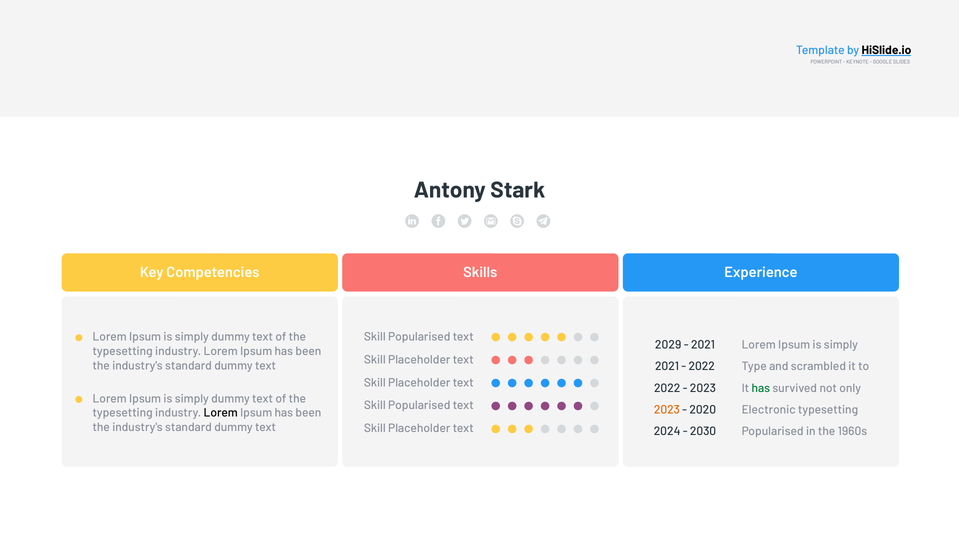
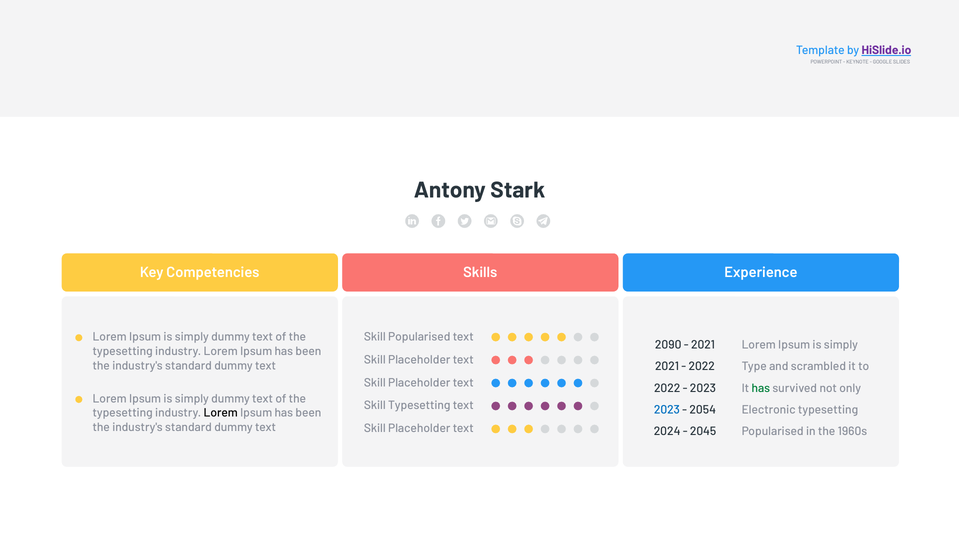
HiSlide.io colour: black -> purple (886, 50)
2029: 2029 -> 2090 (668, 345)
Popularised: Popularised -> Typesetting (419, 406)
2023 colour: orange -> blue (667, 410)
2020: 2020 -> 2054 (703, 410)
2030: 2030 -> 2045 (703, 432)
